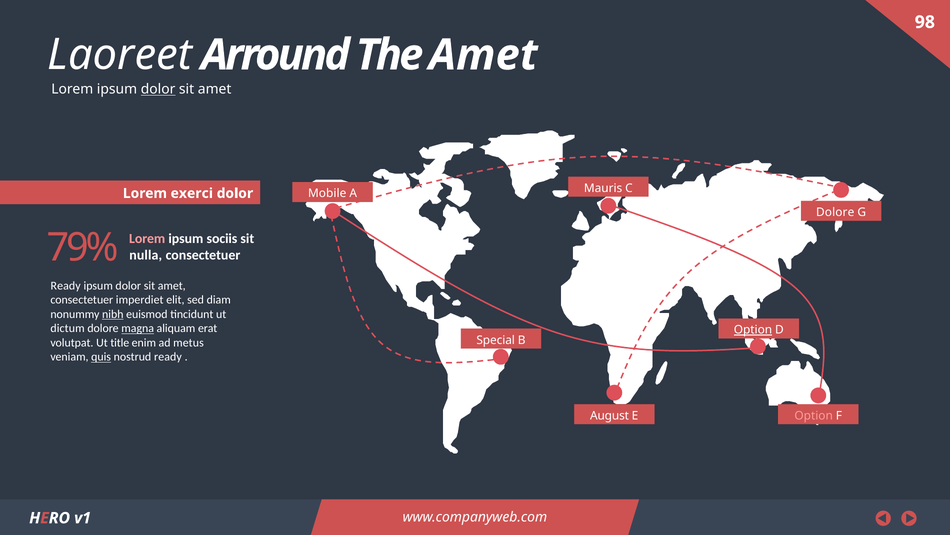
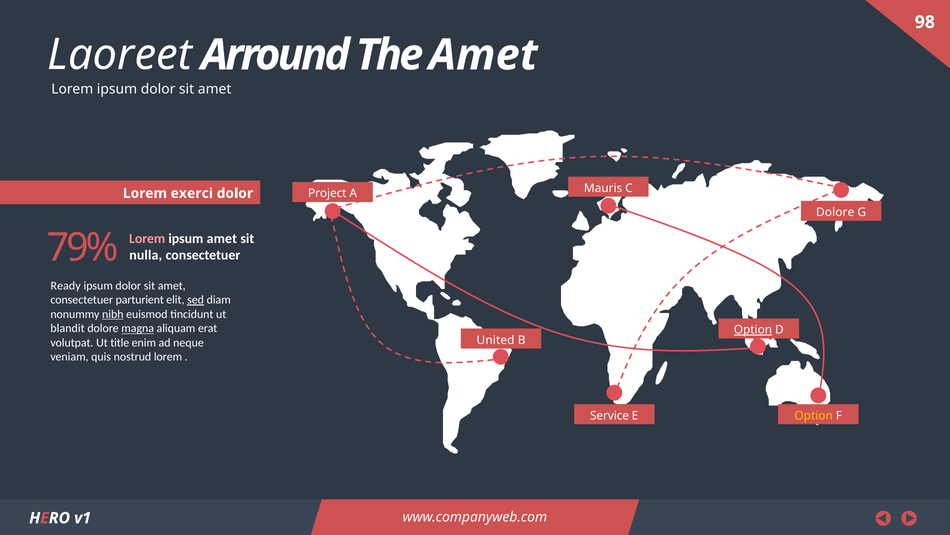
dolor underline: present -> none (158, 89)
Mobile: Mobile -> Project (327, 193)
ipsum sociis: sociis -> amet (222, 238)
imperdiet: imperdiet -> parturient (140, 300)
sed underline: none -> present (196, 300)
dictum: dictum -> blandit (68, 328)
Special: Special -> United (496, 340)
metus: metus -> neque (189, 342)
quis underline: present -> none (101, 357)
nostrud ready: ready -> lorem (168, 357)
August: August -> Service (610, 415)
Option colour: pink -> yellow (814, 415)
